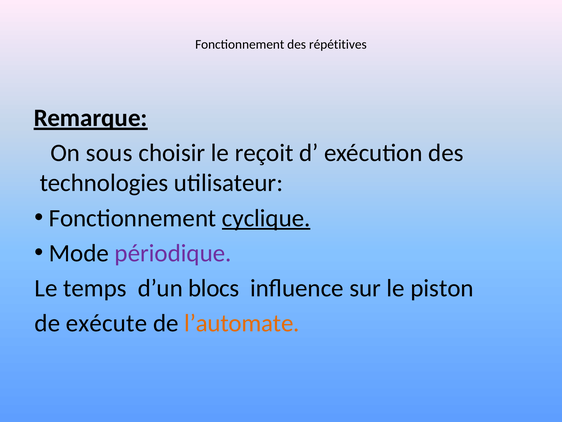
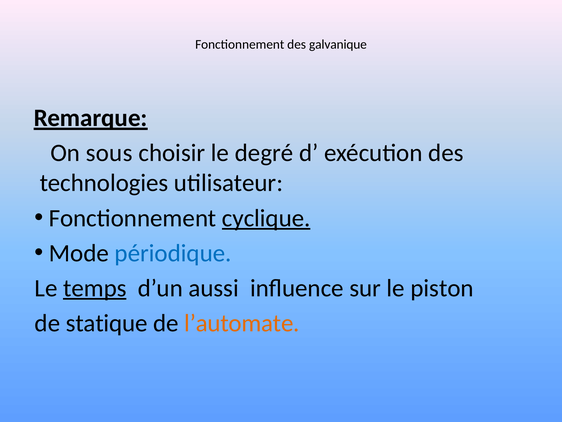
répétitives: répétitives -> galvanique (338, 44)
reçoit: reçoit -> degré (264, 153)
périodique colour: purple -> blue (173, 253)
temps underline: none -> present (95, 288)
blocs: blocs -> aussi (214, 288)
exécute: exécute -> statique (107, 323)
